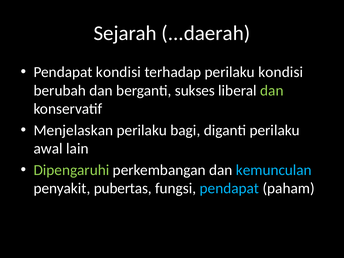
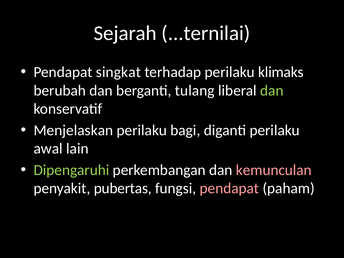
...daerah: ...daerah -> ...ternilai (206, 33)
Pendapat kondisi: kondisi -> singkat (118, 72)
perilaku kondisi: kondisi -> klimaks (281, 72)
sukses: sukses -> tulang (195, 91)
kemunculan colour: light blue -> pink (274, 170)
pendapat colour: light blue -> pink (229, 188)
